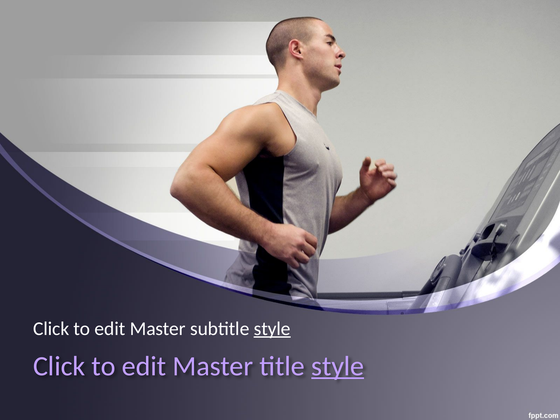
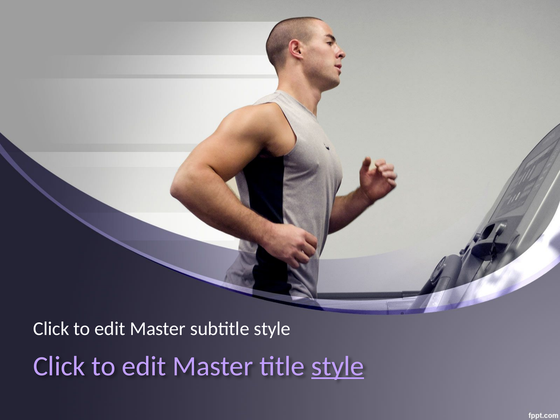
style underline: present -> none (272, 329)
